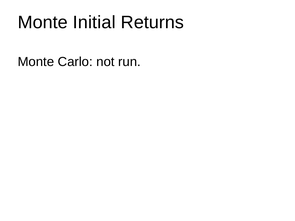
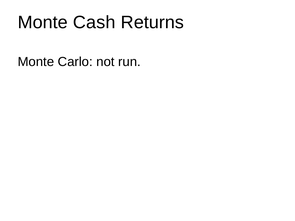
Initial: Initial -> Cash (94, 22)
